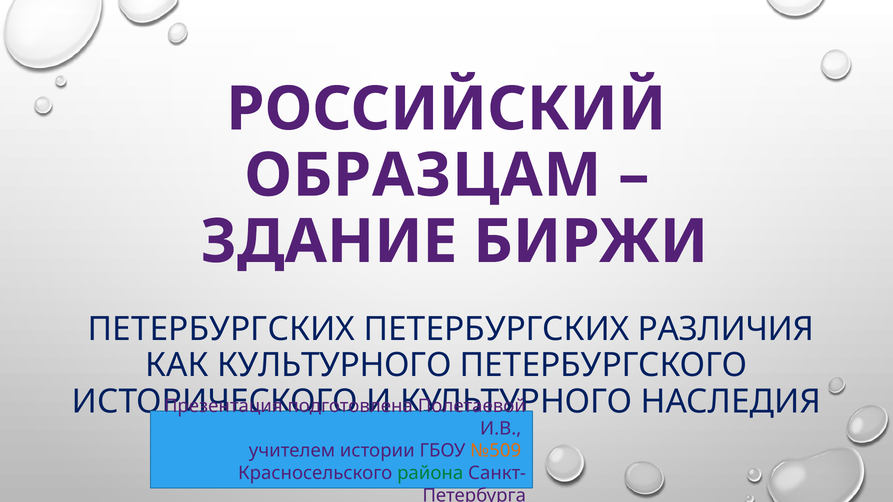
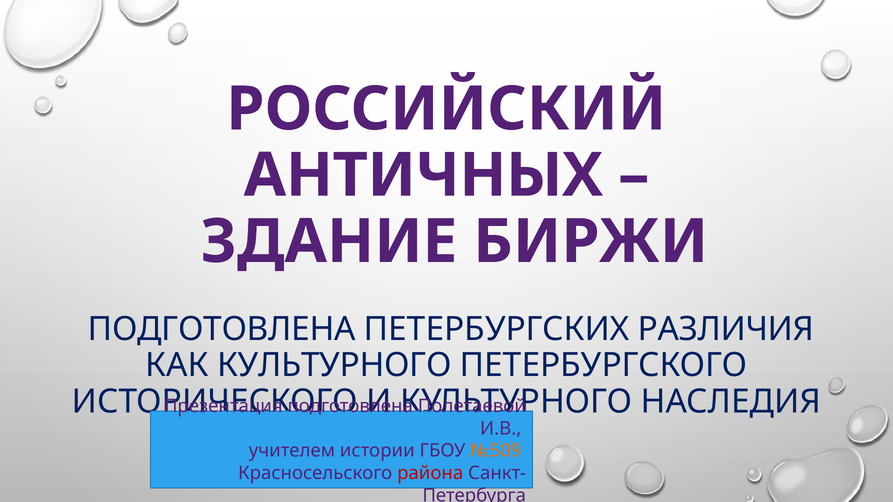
ОБРАЗЦАМ: ОБРАЗЦАМ -> АНТИЧНЫХ (423, 176)
ПЕТЕРБУРГСКИХ: ПЕТЕРБУРГСКИХ -> ПОДГОТОВЛЕНА (222, 329)
района colour: green -> red (430, 473)
